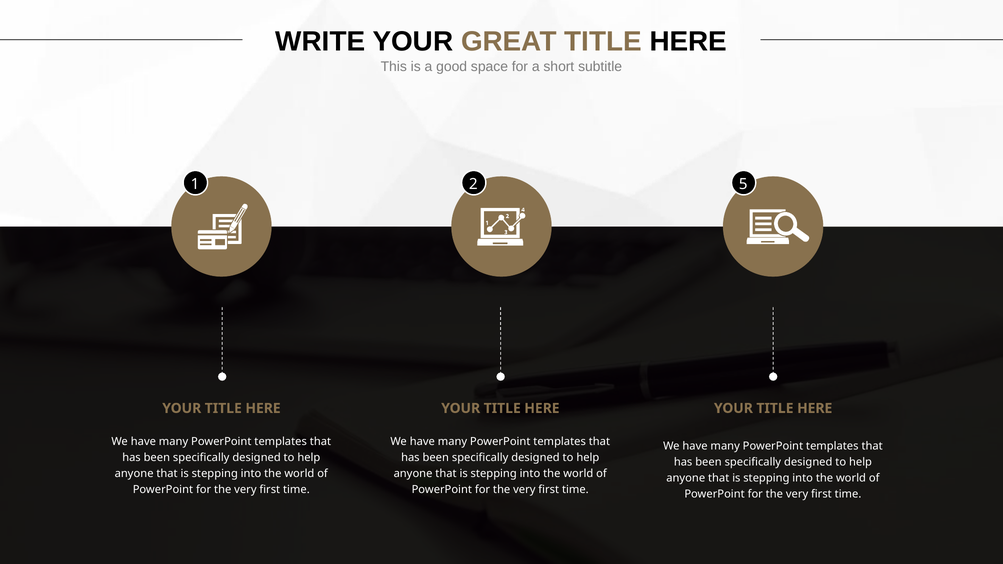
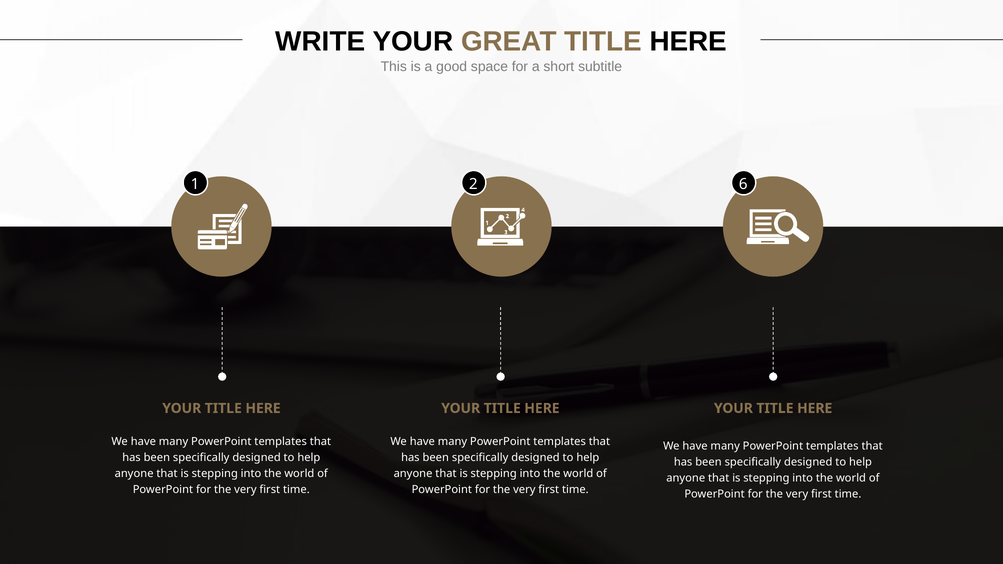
5: 5 -> 6 (743, 184)
